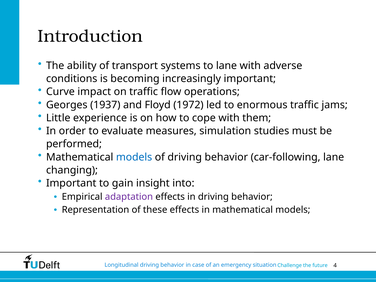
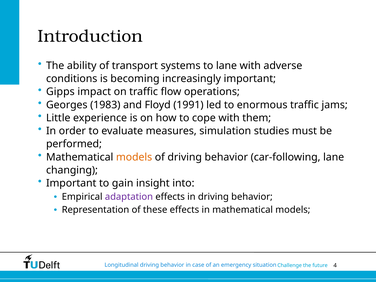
Curve: Curve -> Gipps (60, 92)
1937: 1937 -> 1983 (105, 105)
1972: 1972 -> 1991 (188, 105)
models colour: blue -> orange (134, 157)
